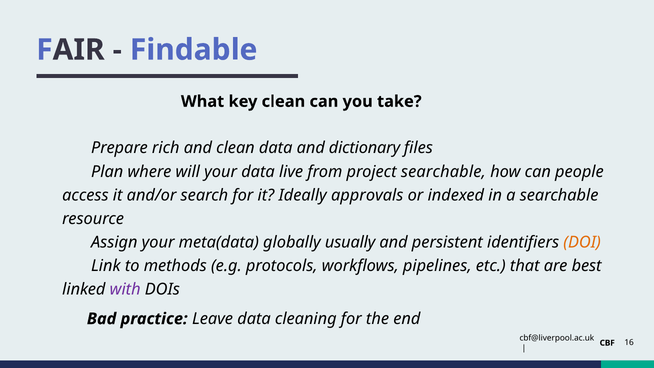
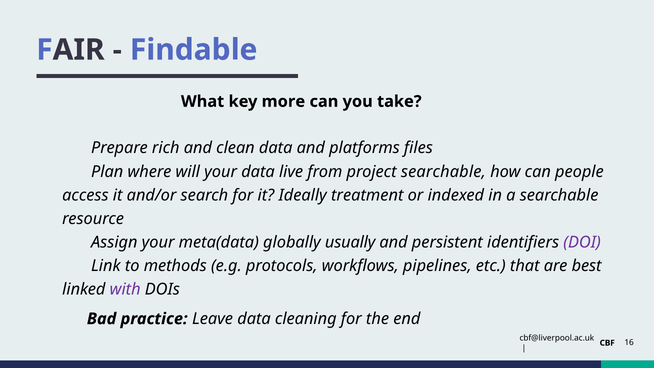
key clean: clean -> more (283, 101)
dictionary: dictionary -> platforms (364, 148)
approvals: approvals -> treatment (367, 195)
DOI colour: orange -> purple (582, 242)
